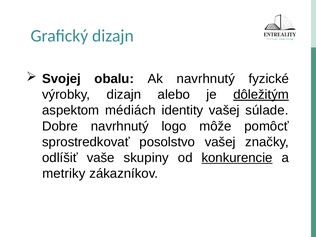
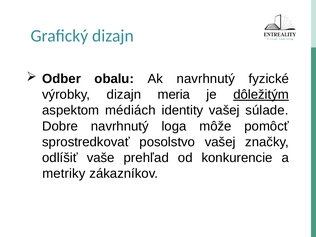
Svojej: Svojej -> Odber (62, 79)
alebo: alebo -> meria (174, 95)
logo: logo -> loga (174, 126)
skupiny: skupiny -> prehľad (146, 158)
konkurencie underline: present -> none (237, 158)
